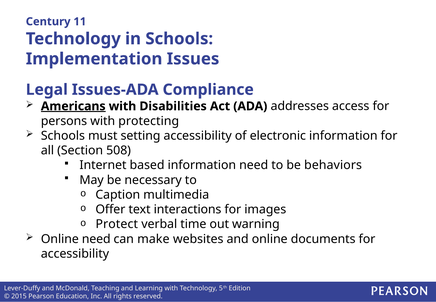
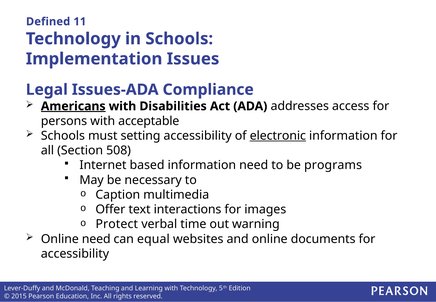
Century: Century -> Defined (48, 22)
protecting: protecting -> acceptable (149, 121)
electronic underline: none -> present (278, 136)
behaviors: behaviors -> programs (333, 165)
make: make -> equal (153, 239)
